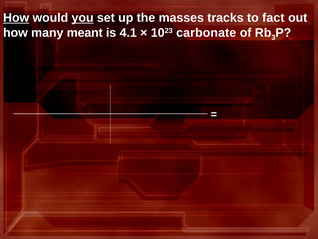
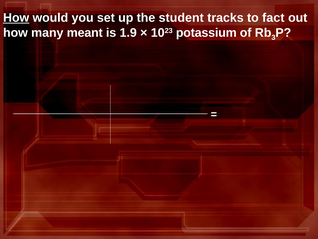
you underline: present -> none (83, 18)
masses: masses -> student (181, 18)
4.1: 4.1 -> 1.9 (128, 33)
carbonate: carbonate -> potassium (206, 33)
